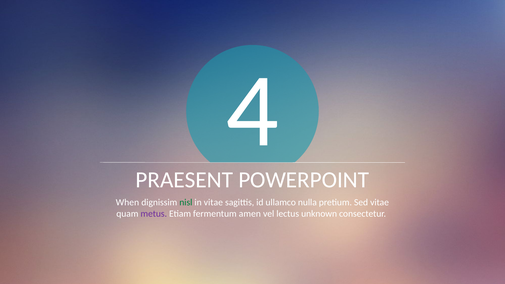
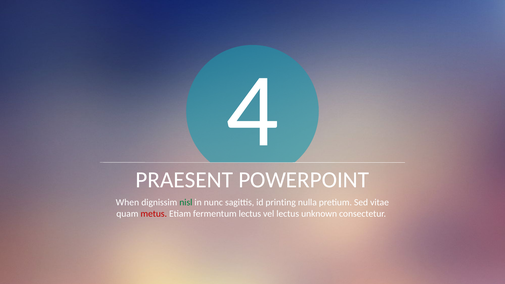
in vitae: vitae -> nunc (213, 202)
ullamco: ullamco -> printing (281, 202)
metus colour: purple -> red (154, 214)
fermentum amen: amen -> lectus (250, 214)
